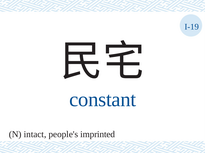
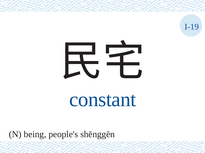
intact: intact -> being (35, 135)
imprinted: imprinted -> shēnggēn (98, 135)
